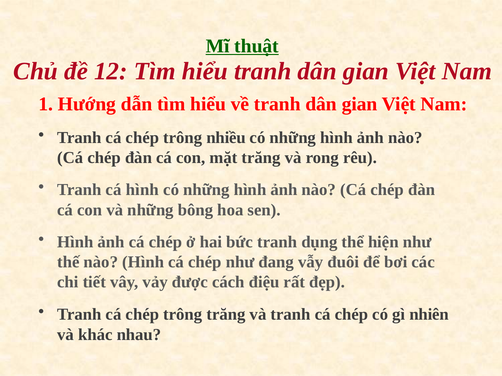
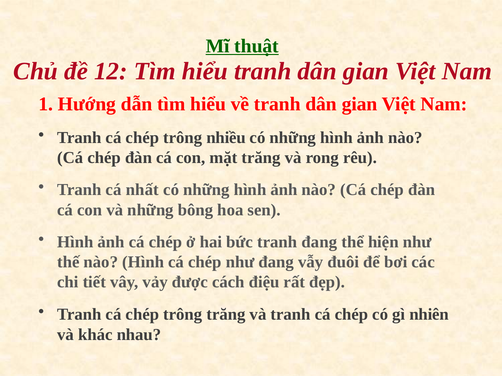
cá hình: hình -> nhất (142, 190)
tranh dụng: dụng -> đang (319, 242)
